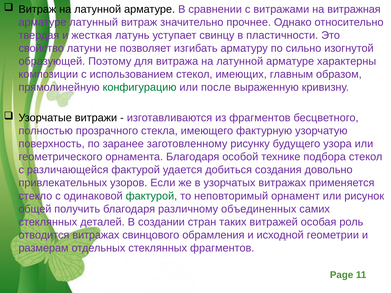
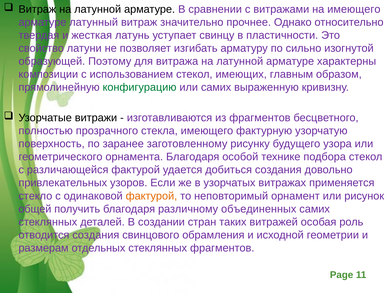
на витражная: витражная -> имеющего (354, 9)
или после: после -> самих (216, 87)
фактурой colour: green -> orange (151, 196)
отводится витражах: витражах -> создания (96, 235)
